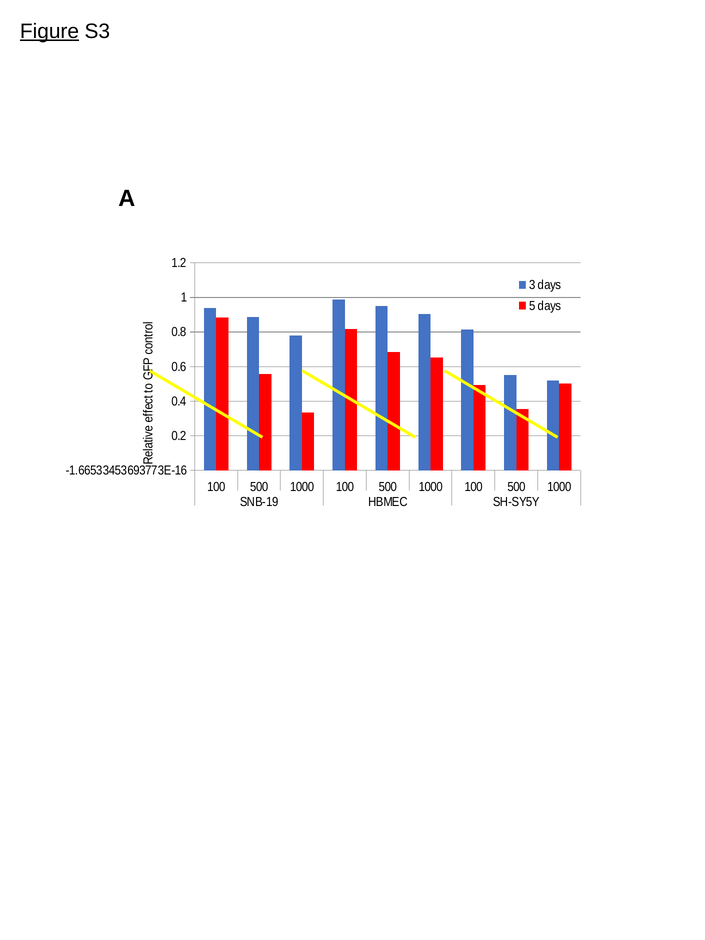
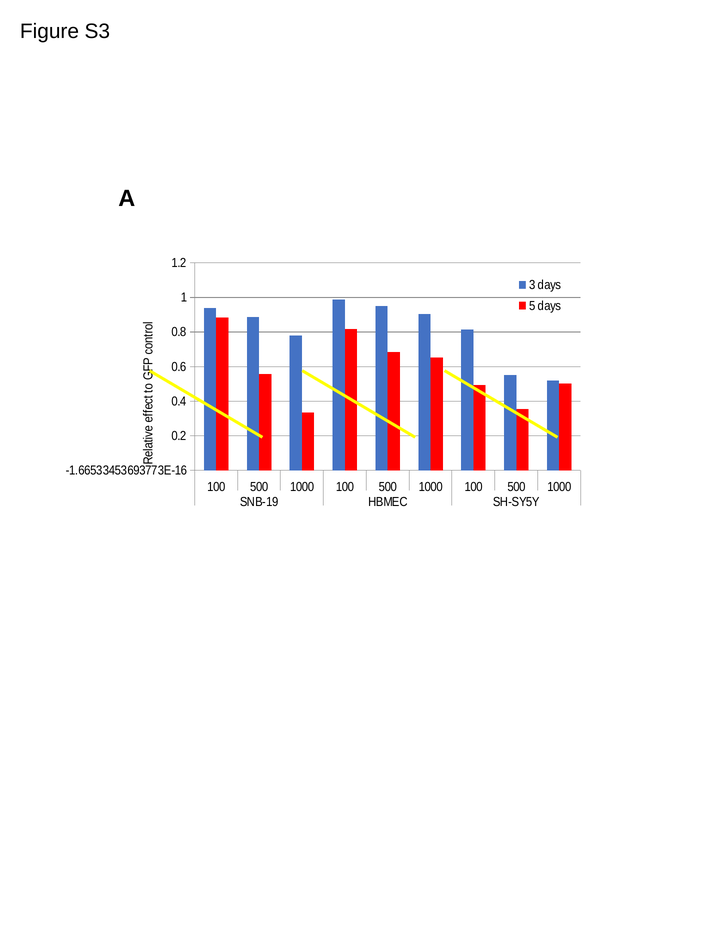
Figure underline: present -> none (49, 31)
